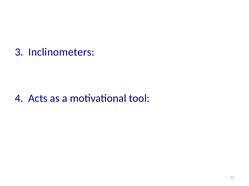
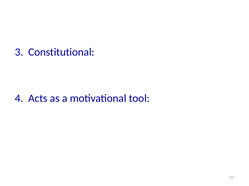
Inclinometers: Inclinometers -> Constitutional (61, 52)
